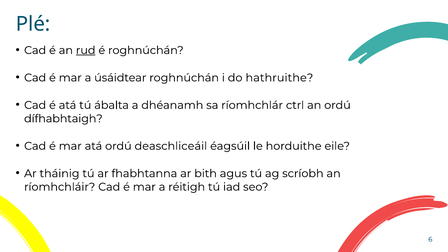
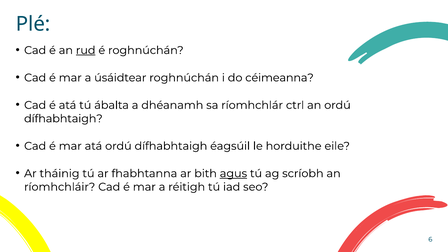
hathruithe: hathruithe -> céimeanna (279, 78)
atá ordú deaschliceáil: deaschliceáil -> dífhabhtaigh (171, 146)
agus underline: none -> present (233, 173)
